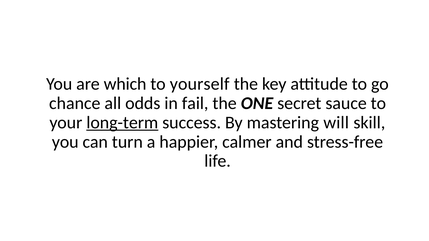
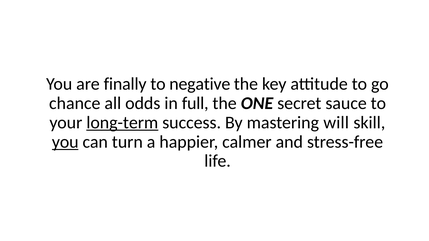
which: which -> finally (125, 84)
yourself: yourself -> negative (200, 84)
fail: fail -> full (195, 103)
you underline: none -> present (65, 142)
